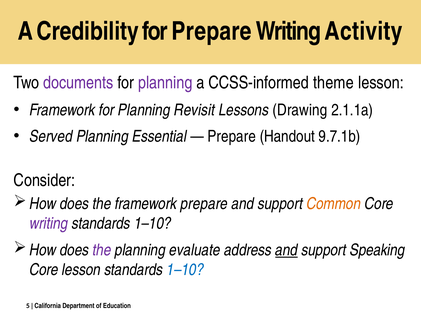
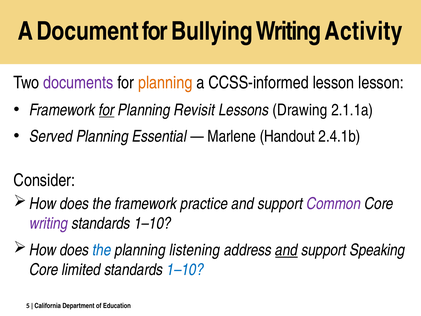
Credibility: Credibility -> Document (88, 31)
for Prepare: Prepare -> Bullying (212, 31)
planning colour: purple -> orange (165, 83)
CCSS-informed theme: theme -> lesson (334, 83)
for underline: none -> present (107, 110)
Prepare: Prepare -> Marlene (232, 136)
9.7.1b: 9.7.1b -> 2.4.1b (339, 136)
framework prepare: prepare -> practice (204, 204)
Common colour: orange -> purple (334, 204)
the colour: purple -> blue (102, 250)
evaluate: evaluate -> listening (195, 250)
Core lesson: lesson -> limited (81, 269)
